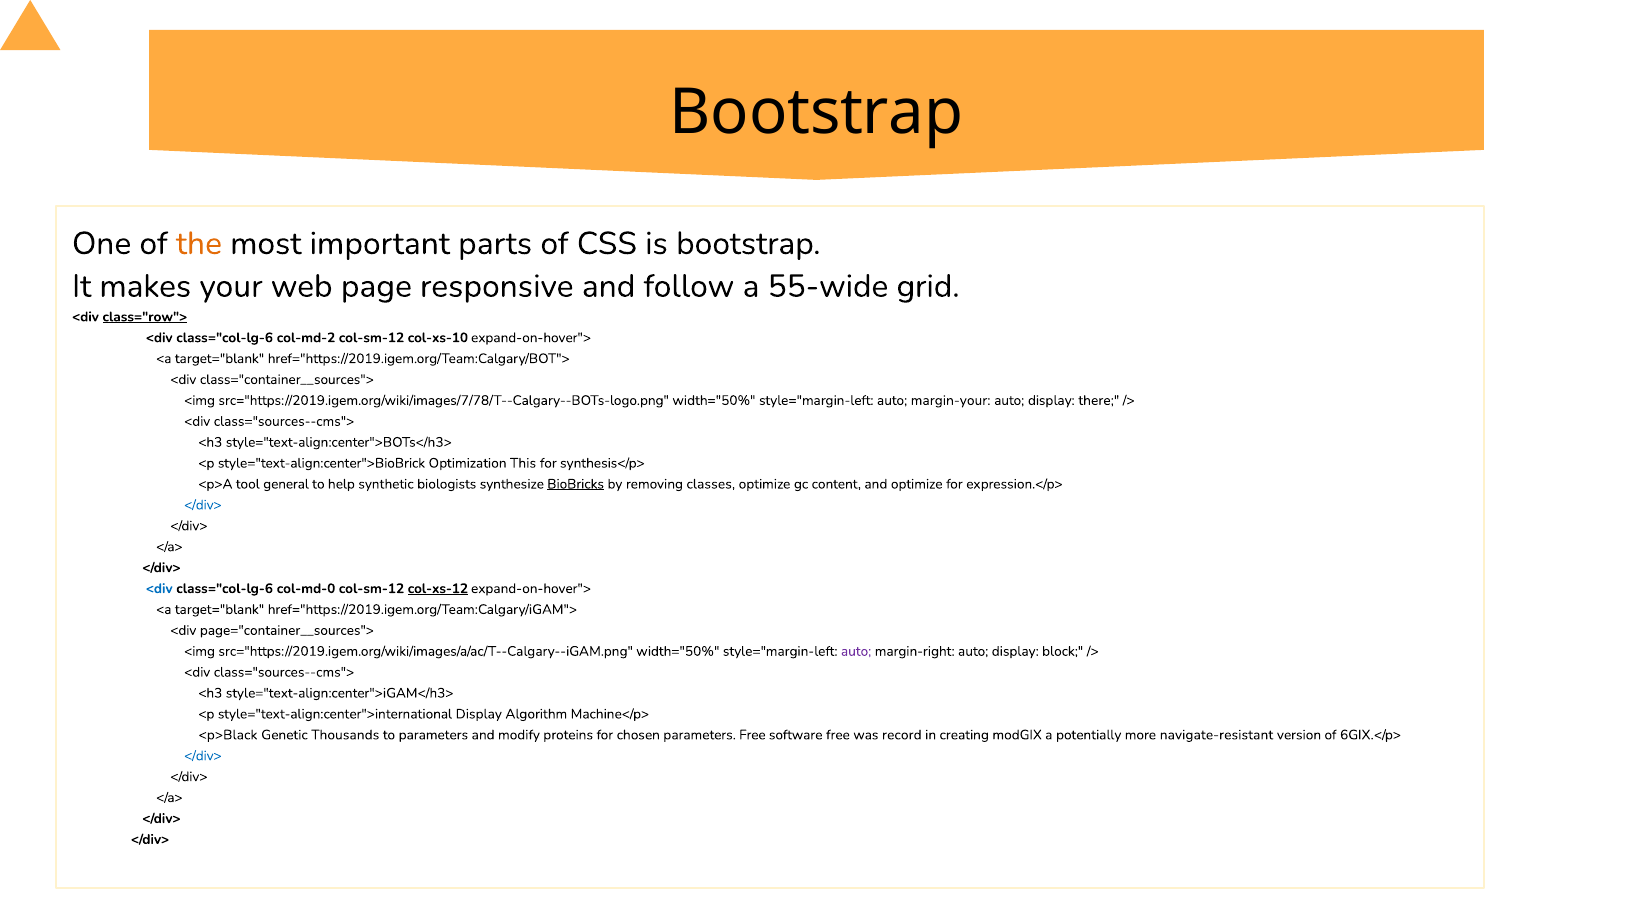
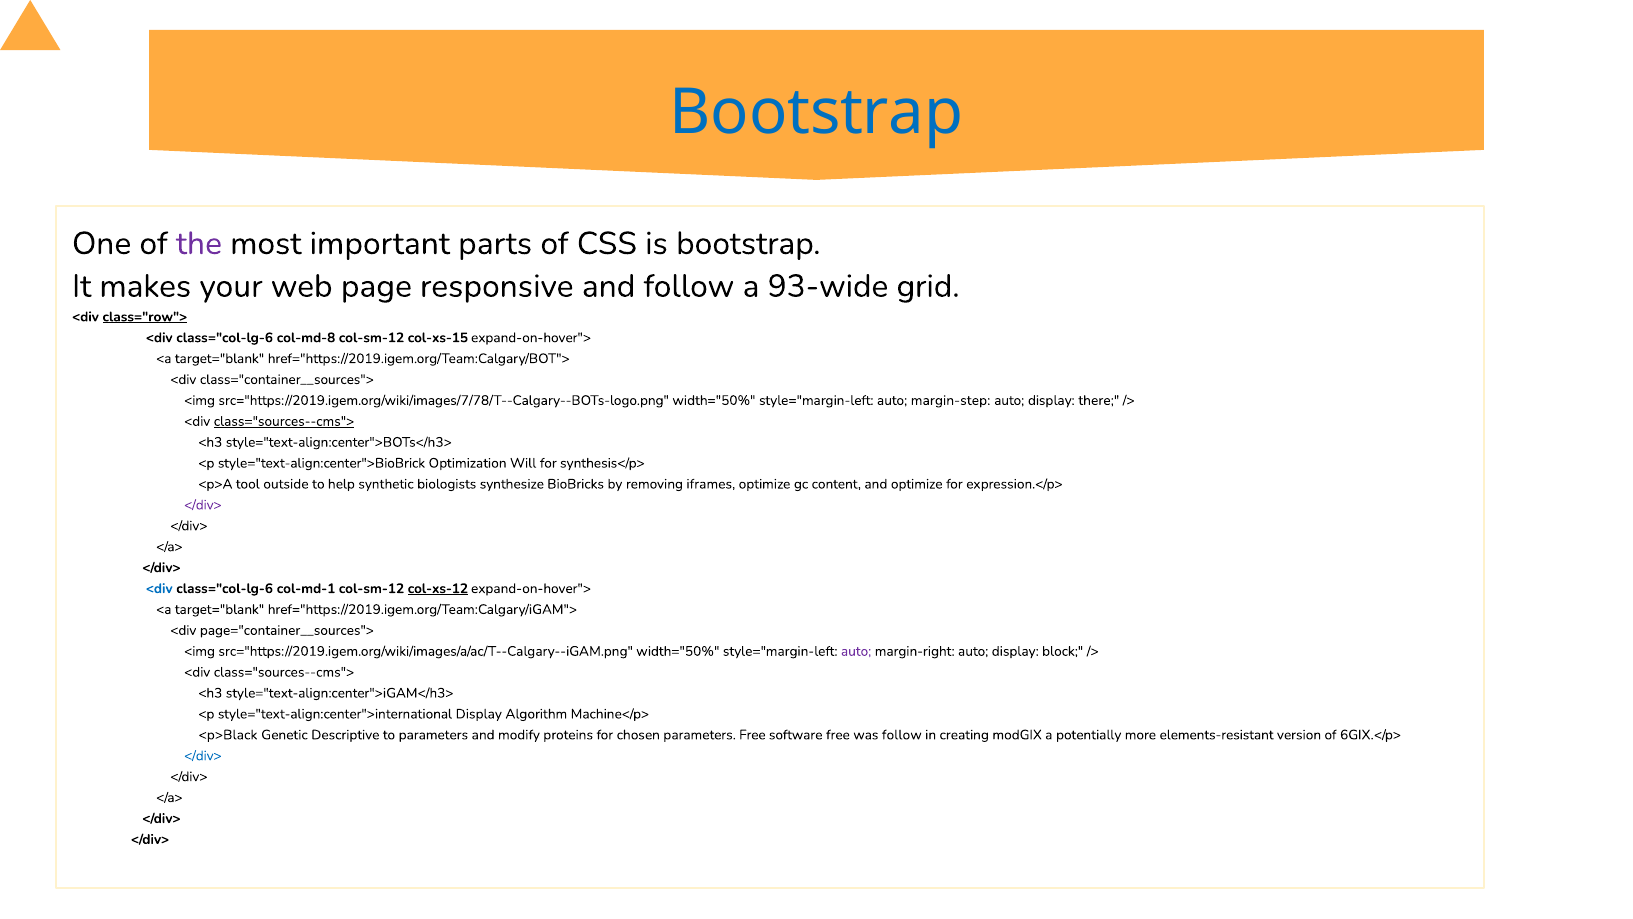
Bootstrap colour: black -> blue (817, 113)
the colour: orange -> purple (199, 243)
55-wide: 55-wide -> 93-wide (828, 286)
col-md-2: col-md-2 -> col-md-8 (306, 338)
col-xs-10: col-xs-10 -> col-xs-15 (438, 338)
margin-your: margin-your -> margin-step (951, 400)
class="sources--cms"> underline: none -> present (284, 421)
This: This -> Will (523, 463)
general: general -> outside (286, 484)
BioBricks underline: present -> none (576, 484)
classes: classes -> iframes (711, 484)
</div> colour: blue -> purple (203, 505)
col-md-0: col-md-0 -> col-md-1 (306, 588)
Thousands: Thousands -> Descriptive (345, 735)
was record: record -> follow (902, 735)
navigate-resistant: navigate-resistant -> elements-resistant (1217, 735)
